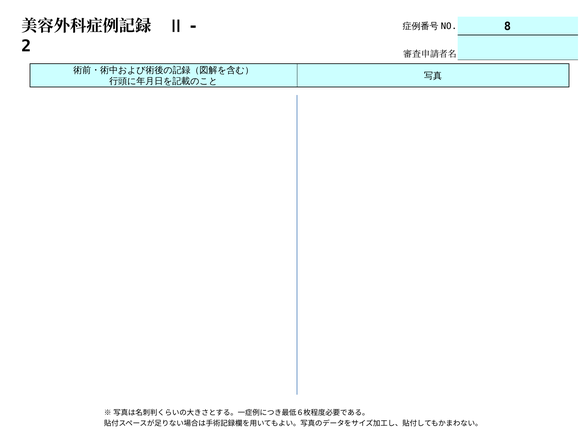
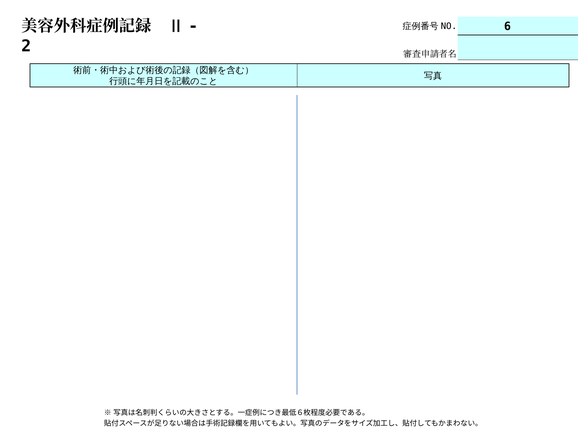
8: 8 -> 6 (507, 26)
